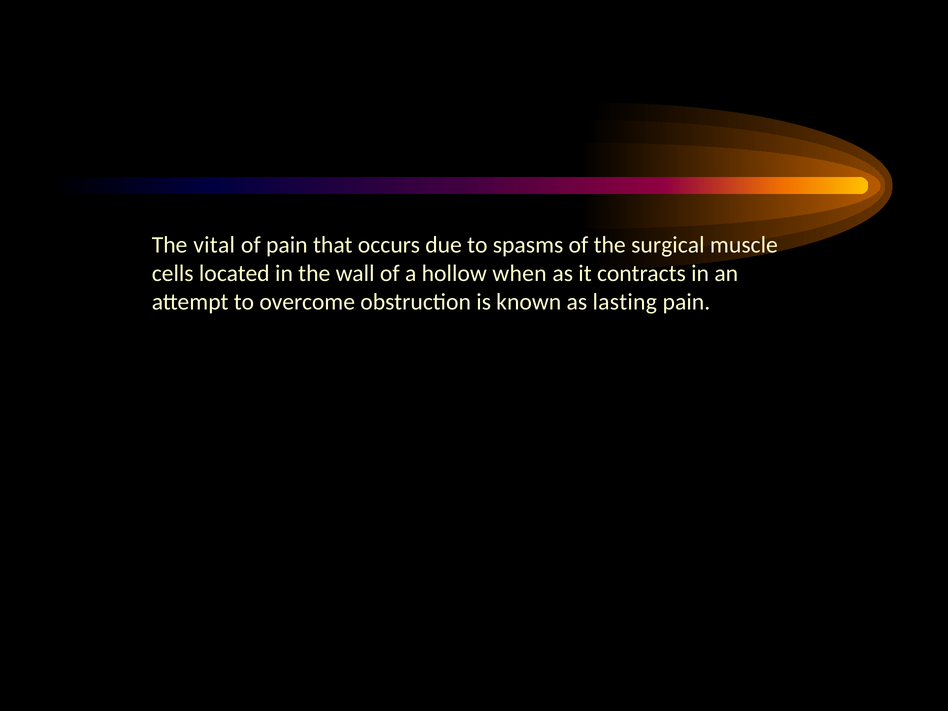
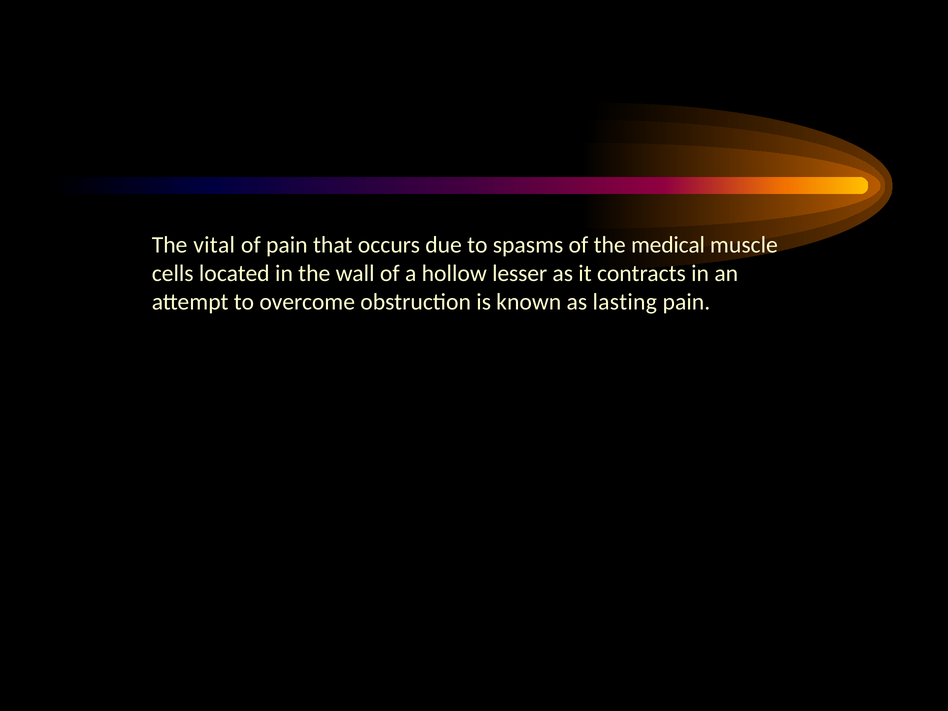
surgical: surgical -> medical (668, 245)
when: when -> lesser (520, 273)
